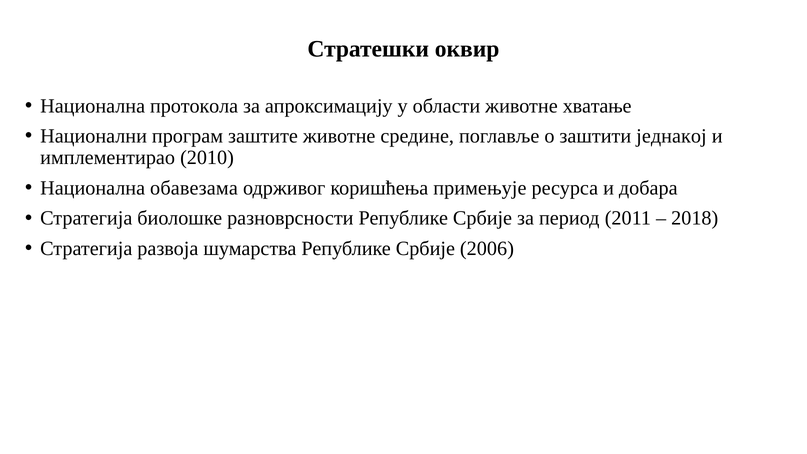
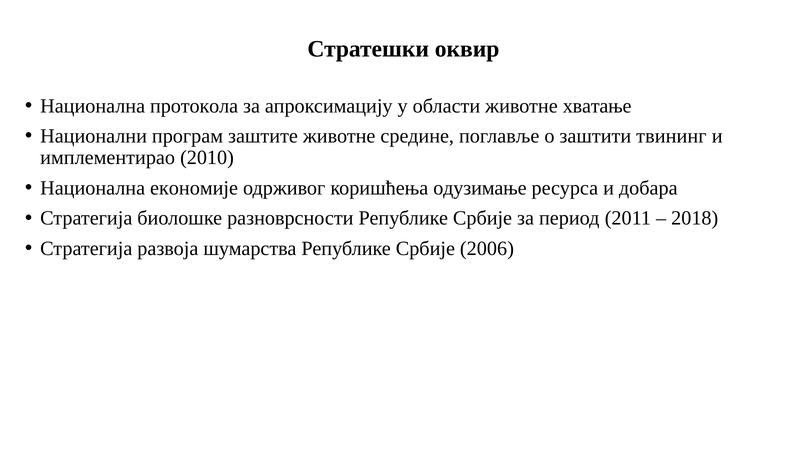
једнакој: једнакој -> твининг (671, 136)
обавезама: обавезама -> економије (194, 188)
примењује: примењује -> одузимање (480, 188)
